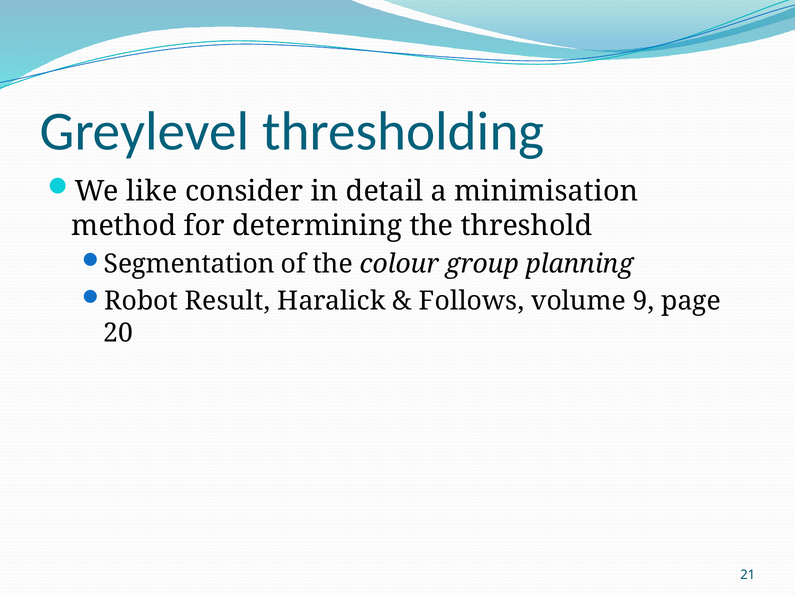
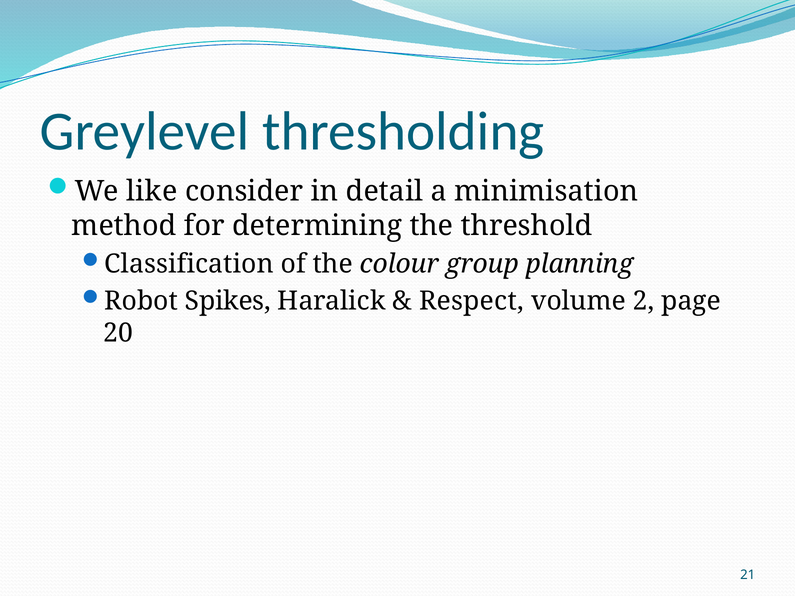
Segmentation: Segmentation -> Classification (189, 264)
Result: Result -> Spikes (228, 301)
Follows: Follows -> Respect (472, 301)
9: 9 -> 2 (644, 301)
